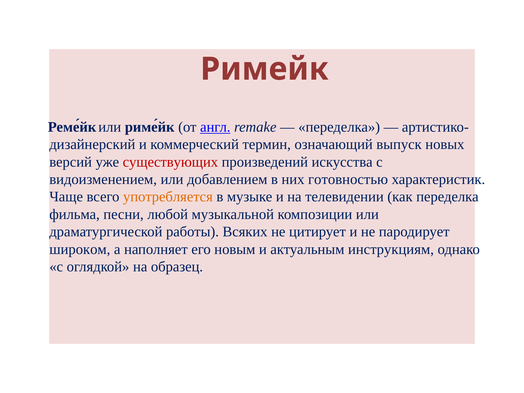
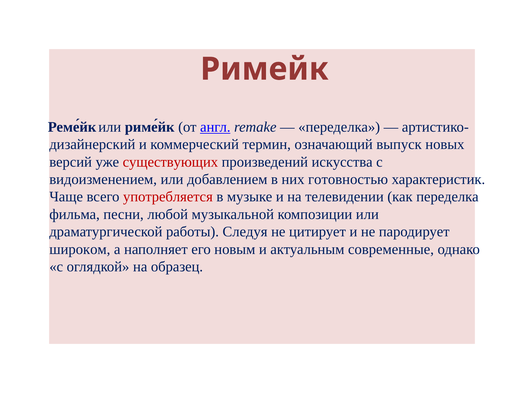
употребляется colour: orange -> red (168, 197)
Всяких: Всяких -> Следуя (245, 232)
инструкциям: инструкциям -> современные (391, 249)
